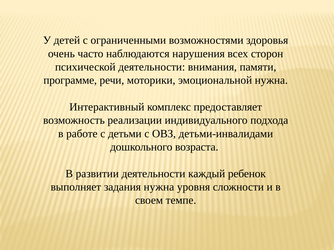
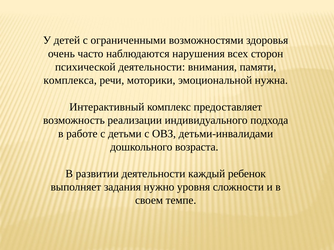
программе: программе -> комплекса (70, 80)
задания нужна: нужна -> нужно (159, 187)
